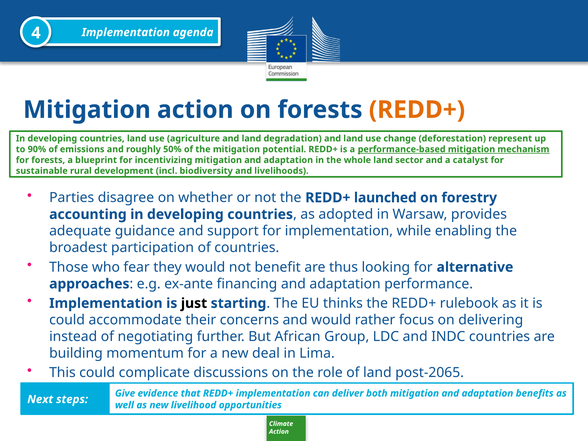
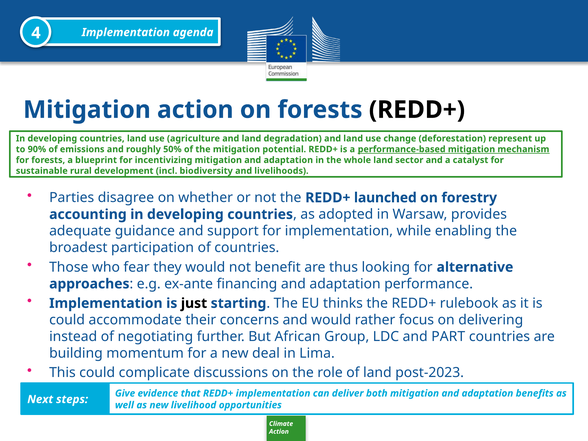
REDD+ colour: orange -> black (417, 110)
INDC: INDC -> PART (448, 337)
post-2065: post-2065 -> post-2023 (430, 373)
